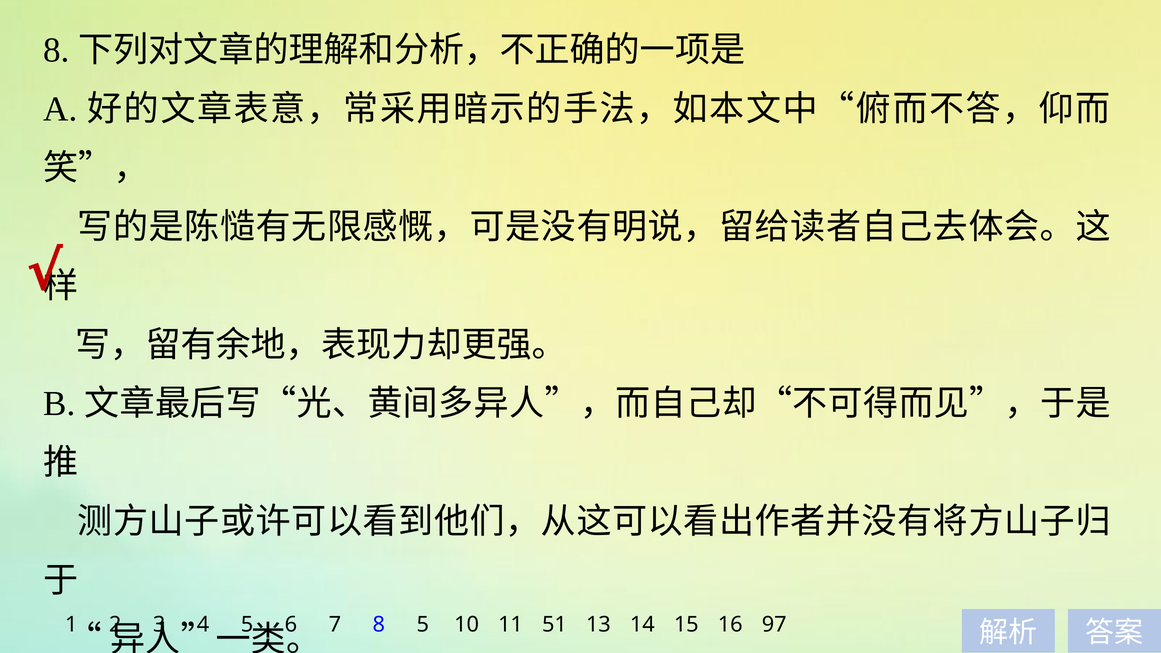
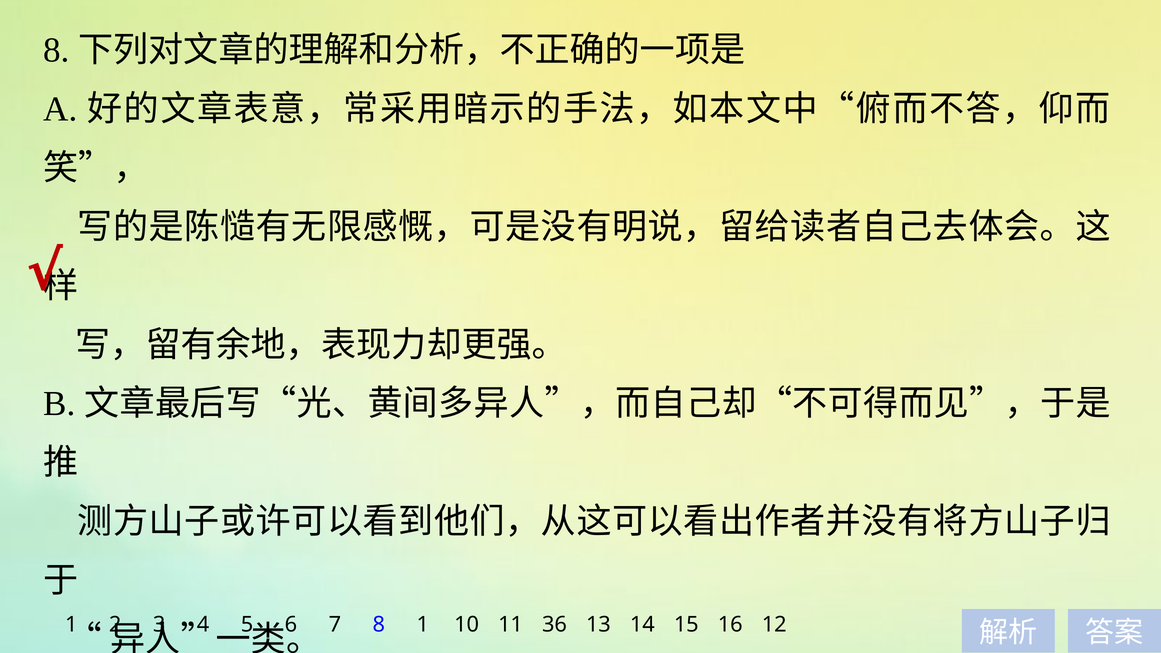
8 5: 5 -> 1 (423, 625)
51: 51 -> 36 (555, 625)
97: 97 -> 12 (774, 625)
